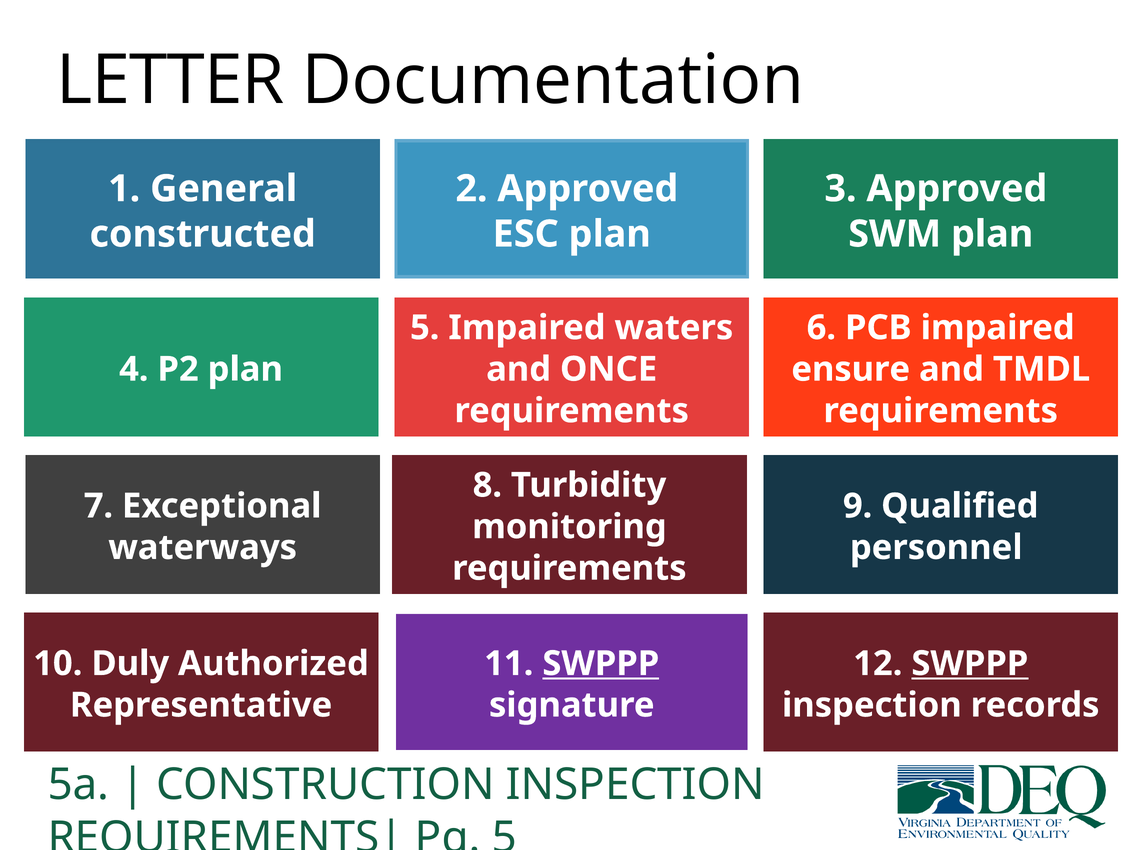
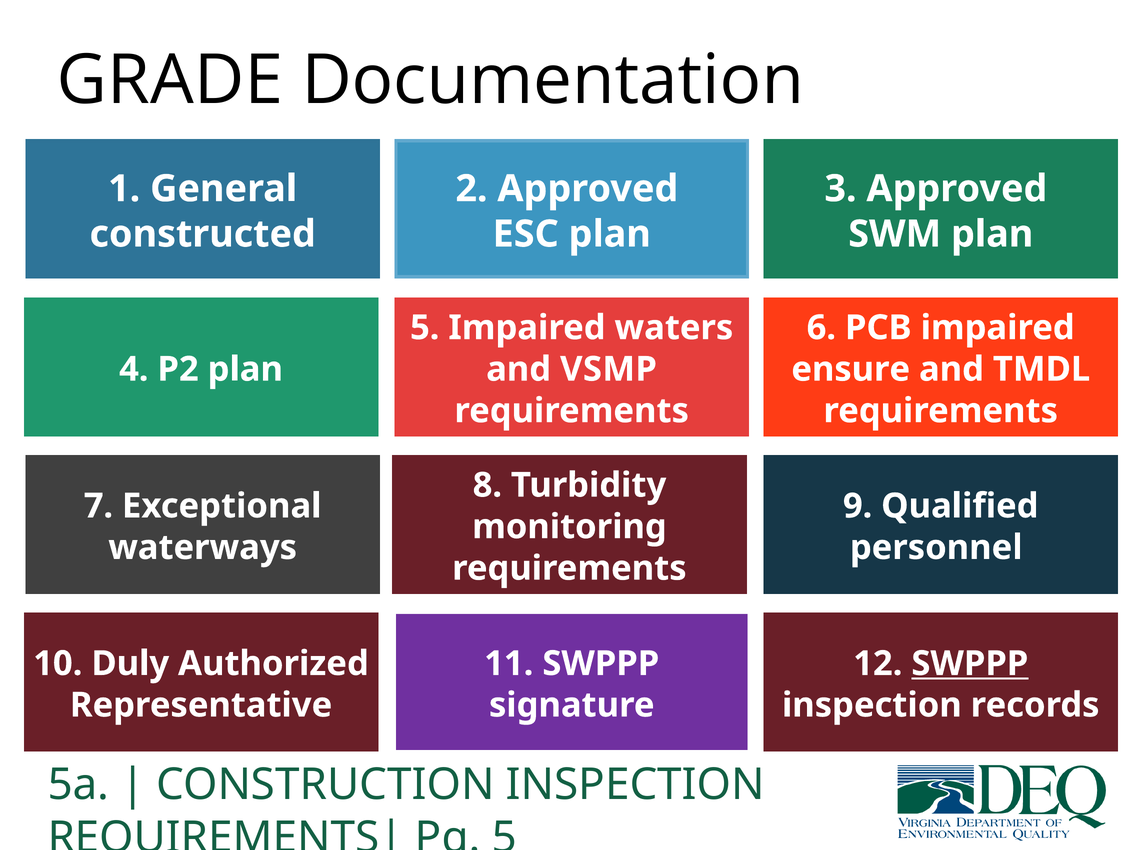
LETTER: LETTER -> GRADE (170, 81)
ONCE: ONCE -> VSMP (608, 369)
SWPPP underline: present -> none (601, 664)
